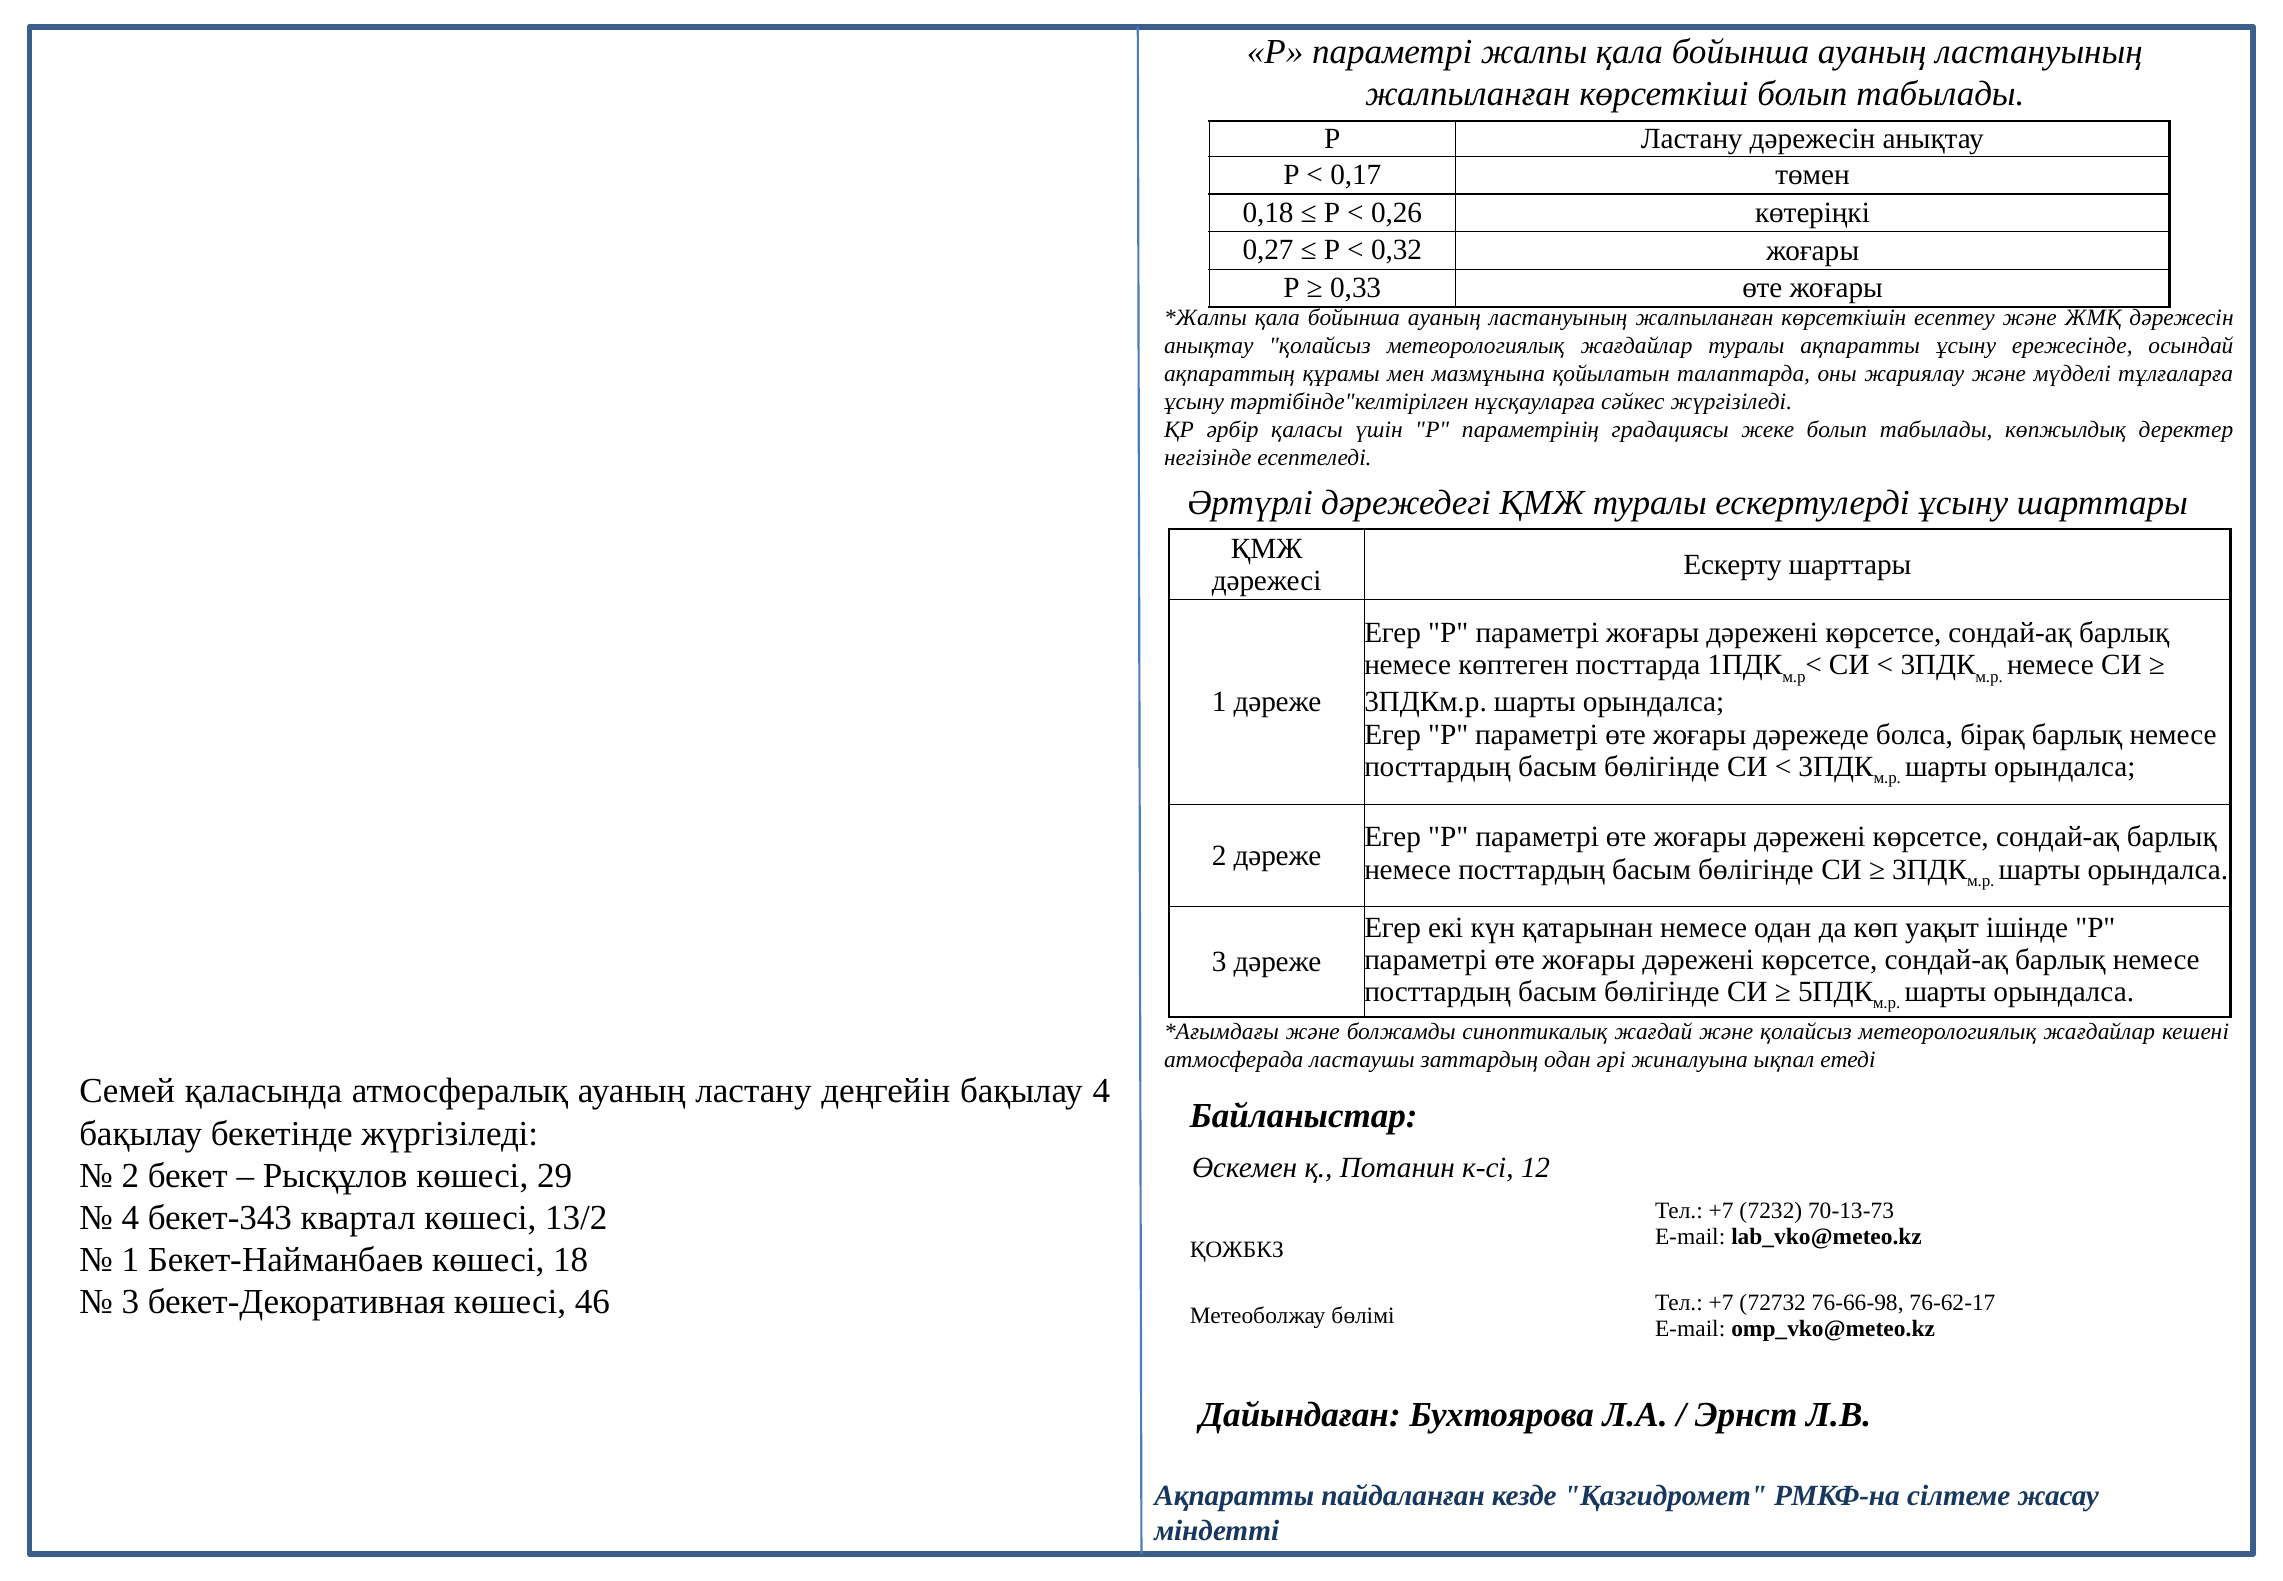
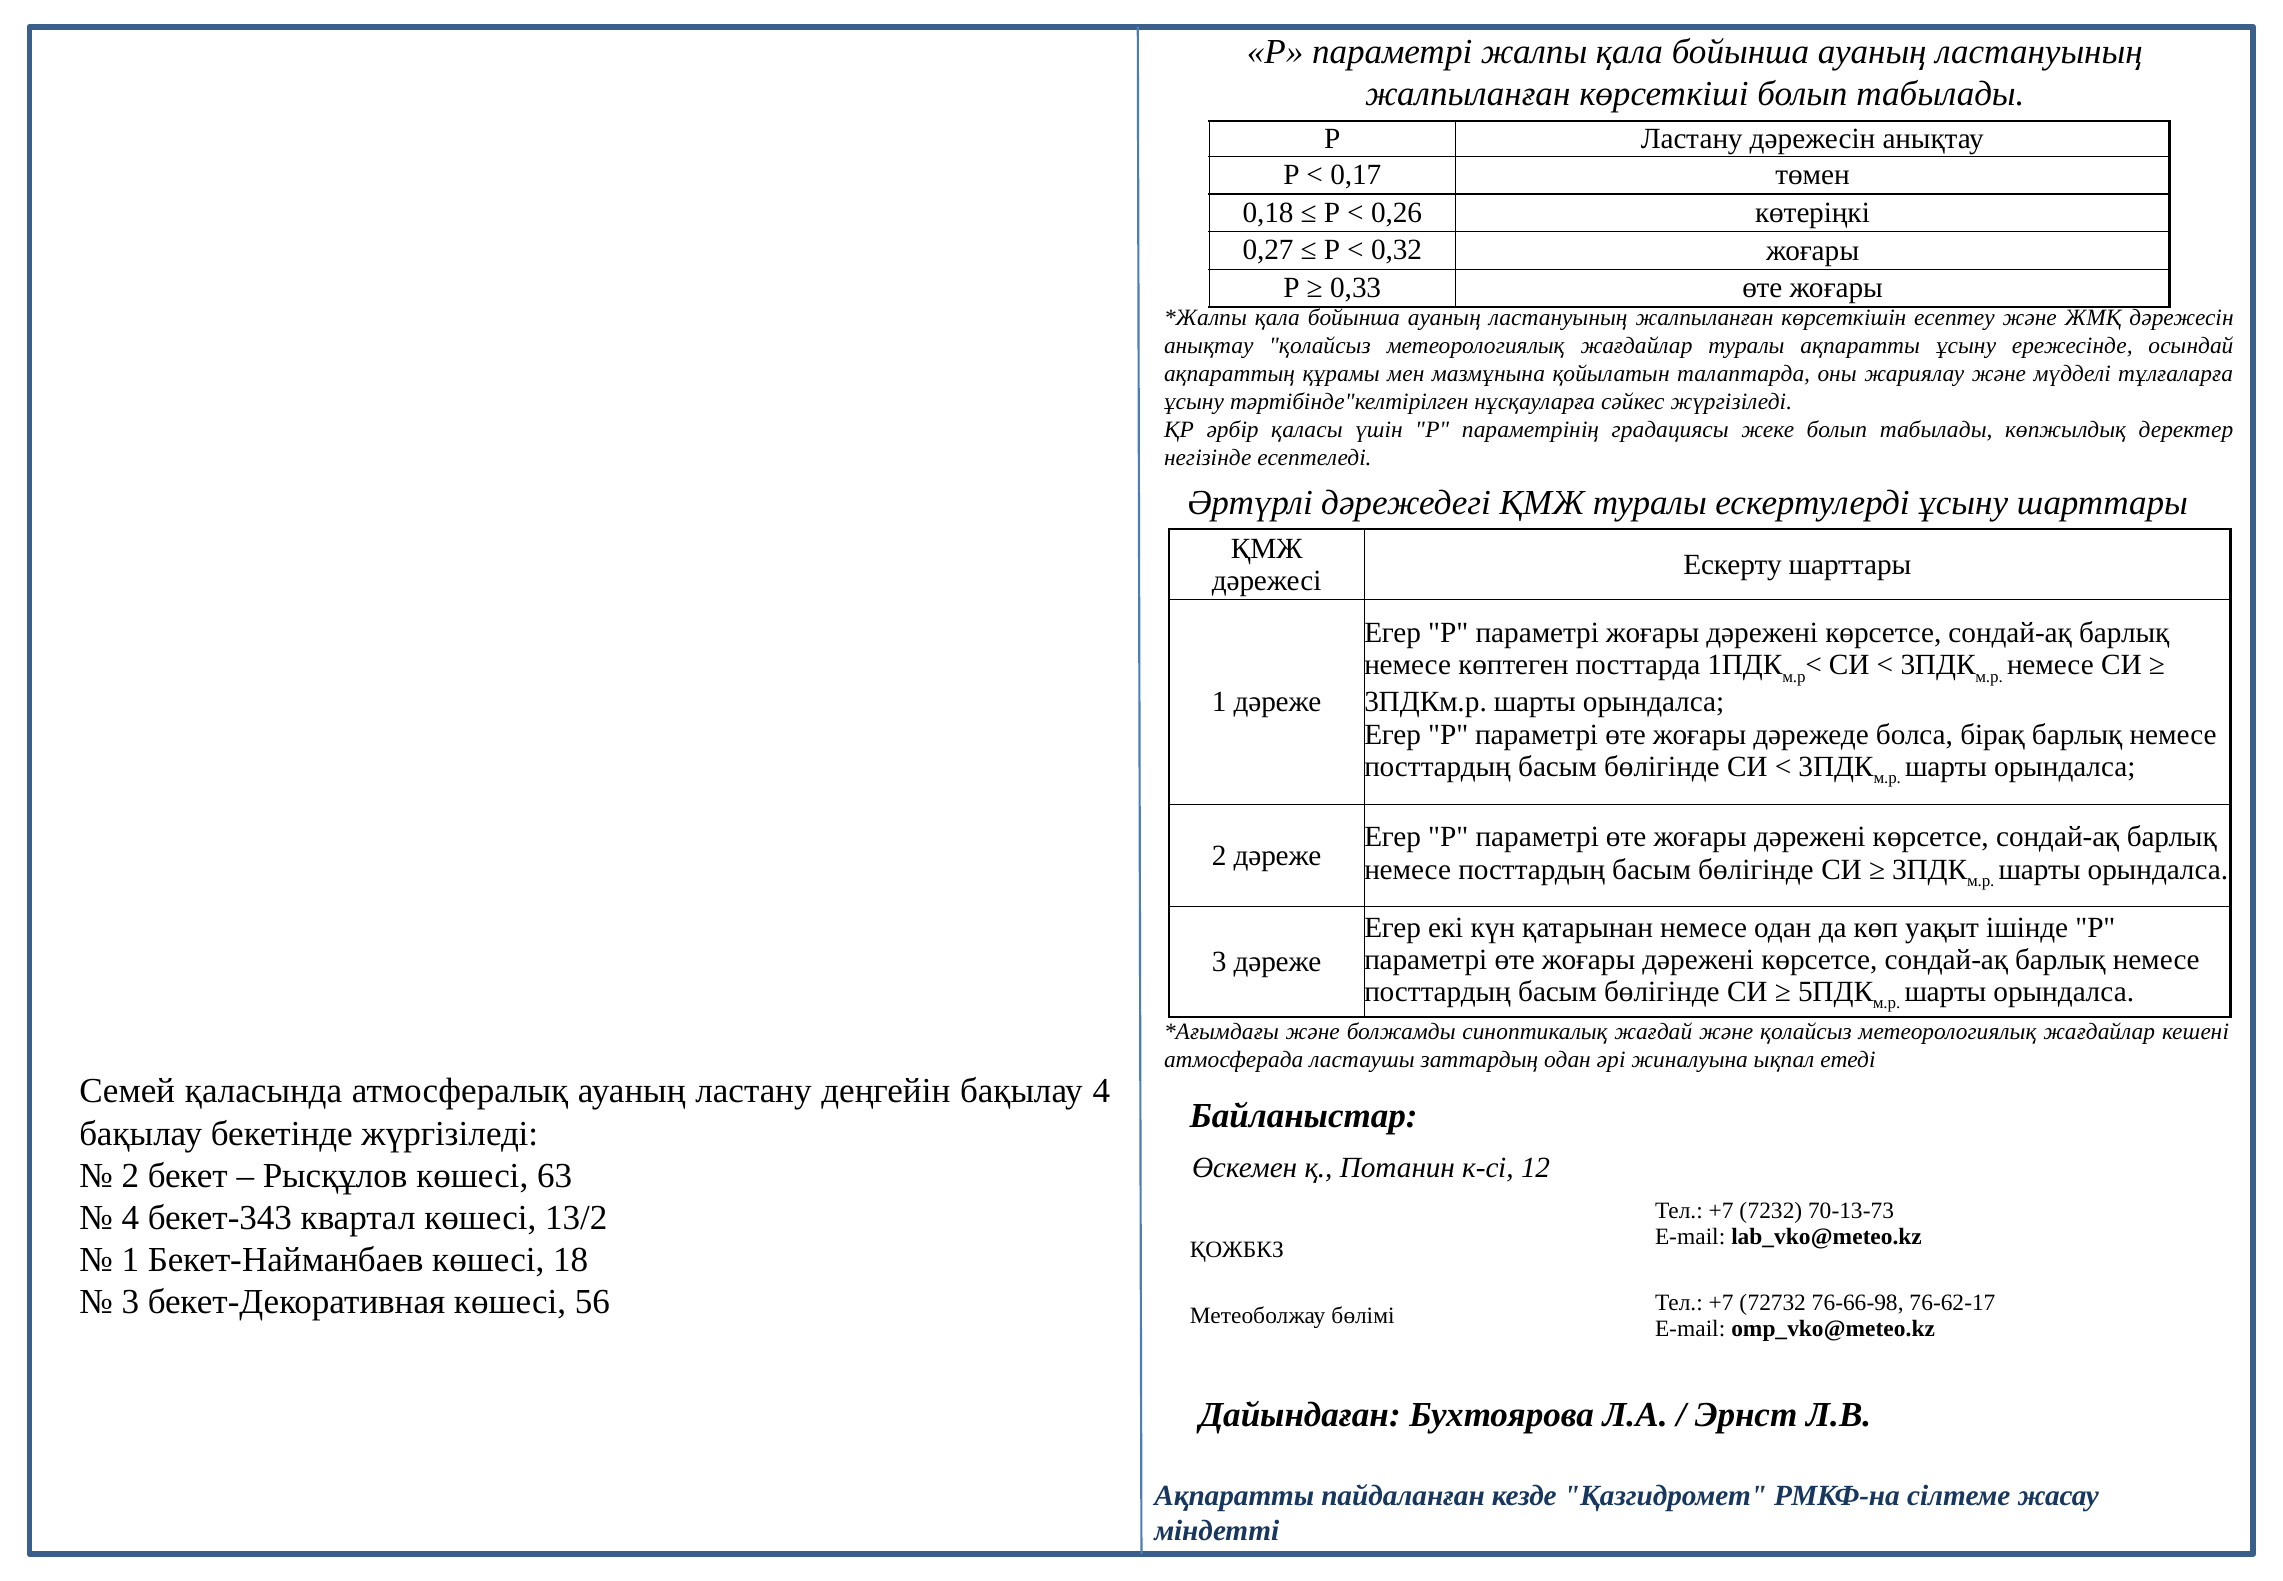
29: 29 -> 63 (555, 1175)
46: 46 -> 56 (592, 1302)
